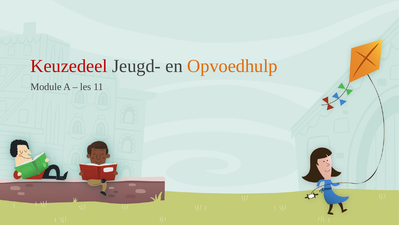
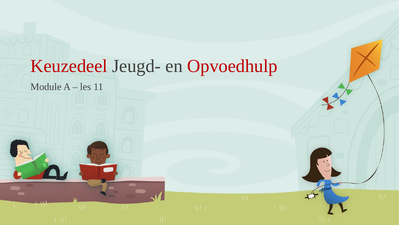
Opvoedhulp colour: orange -> red (232, 66)
